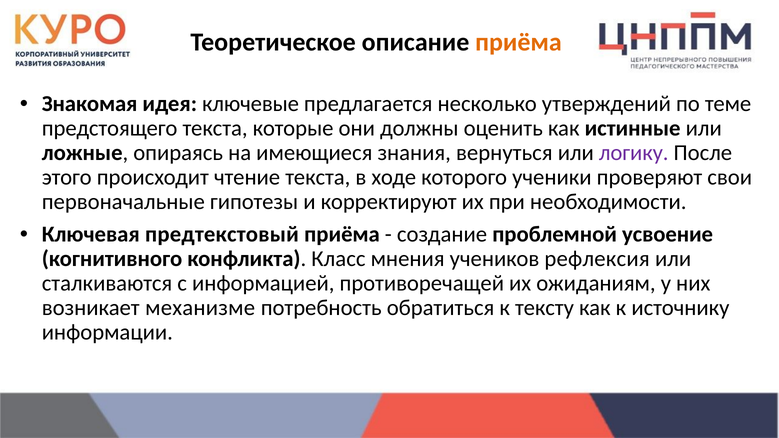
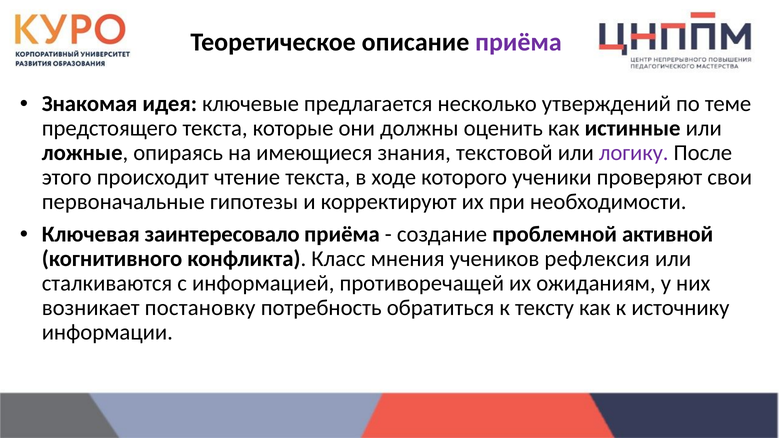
приёма colour: orange -> purple (518, 42)
вернуться: вернуться -> текстовой (504, 153)
предтекстовый: предтекстовый -> заинтересовало (222, 235)
усвоение: усвоение -> активной (668, 235)
механизме: механизме -> постановку (200, 308)
